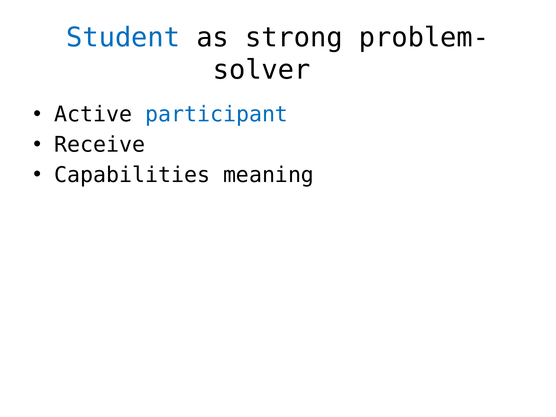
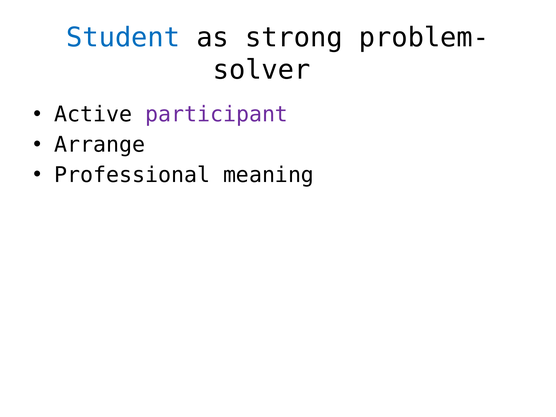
participant colour: blue -> purple (217, 115)
Receive: Receive -> Arrange (100, 145)
Capabilities: Capabilities -> Professional (132, 175)
